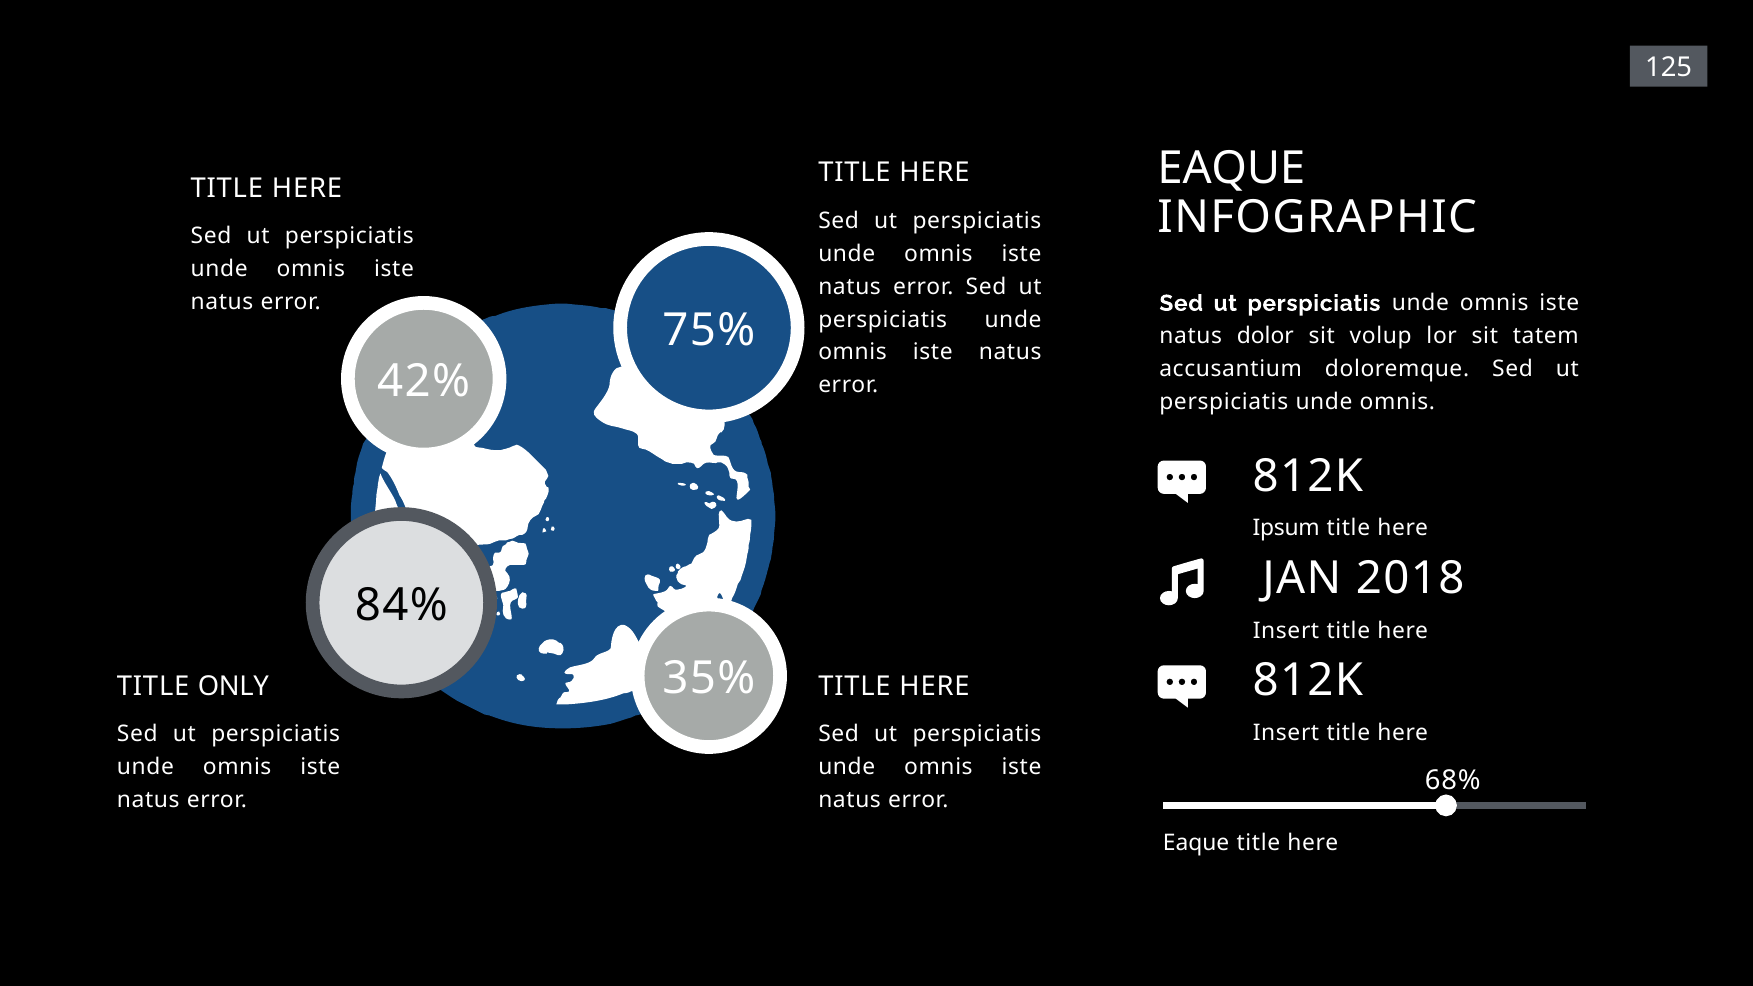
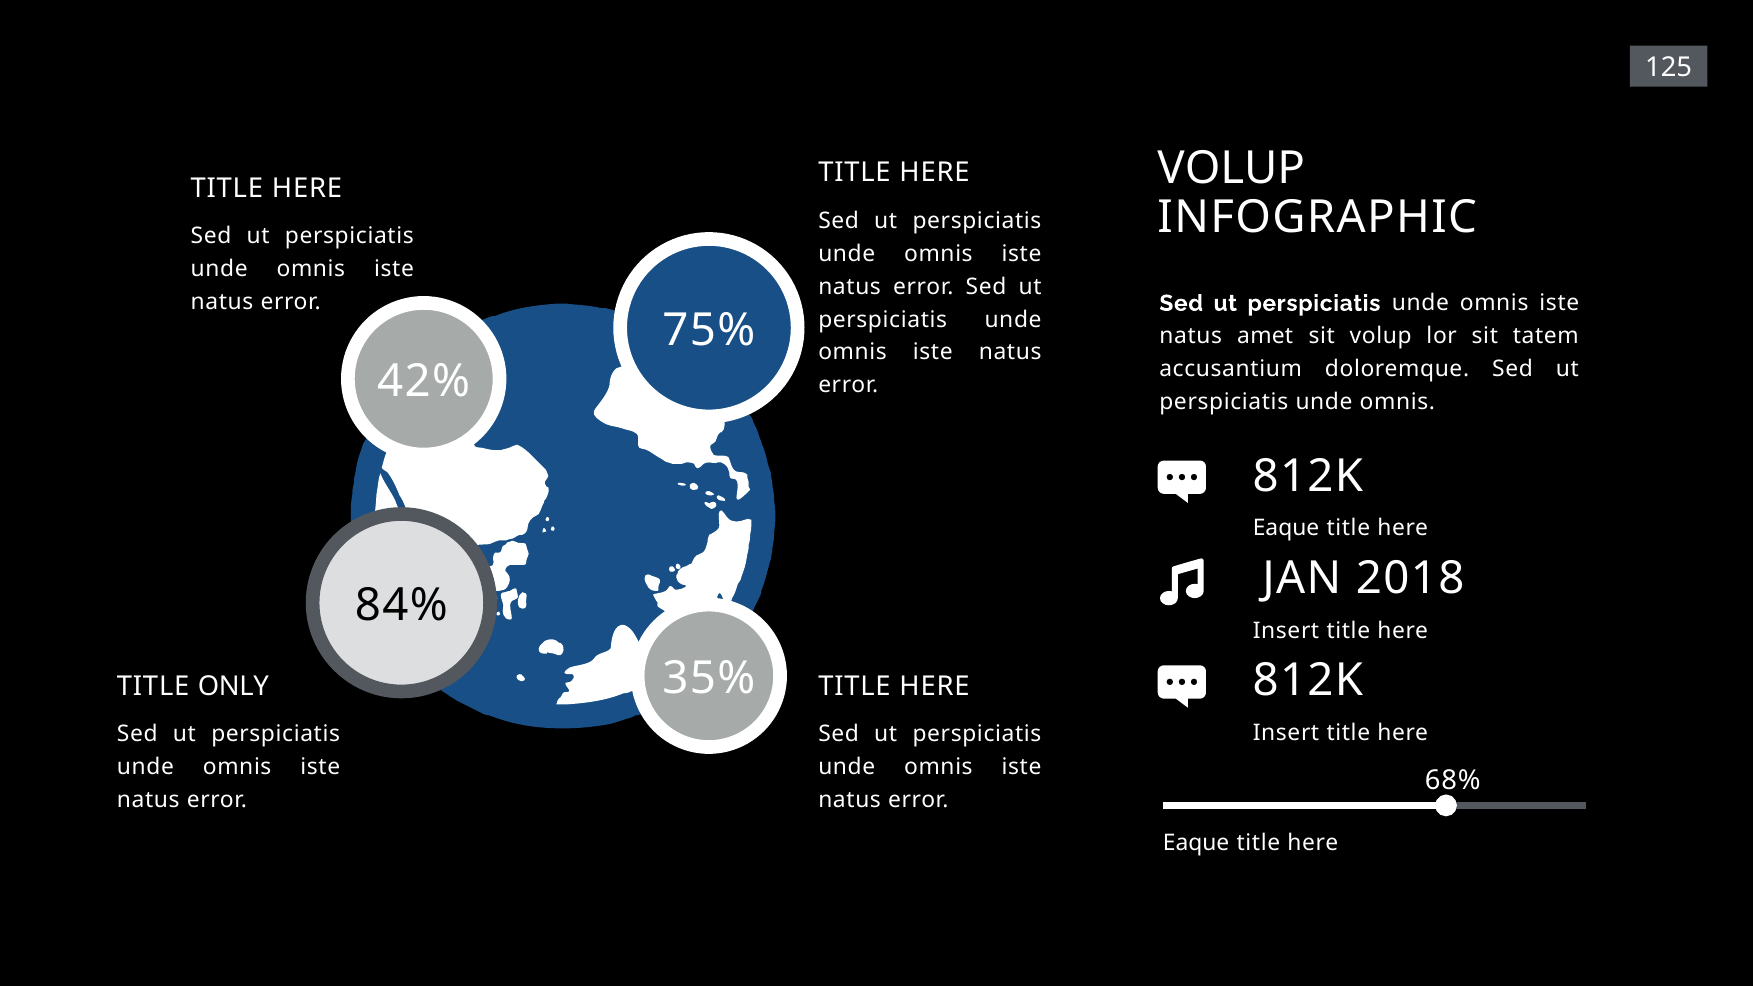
EAQUE: EAQUE -> VOLUP (1231, 168)
dolor: dolor -> amet (1265, 336)
Ipsum: Ipsum -> Eaque (1286, 528)
